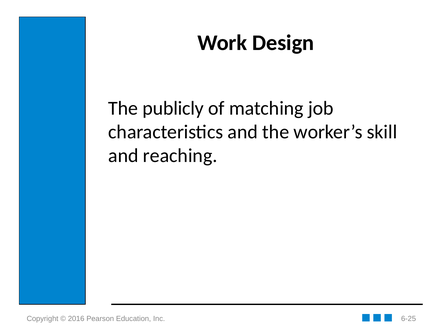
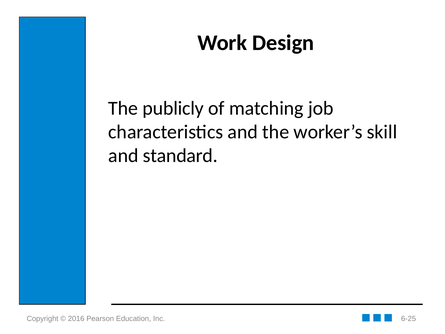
reaching: reaching -> standard (180, 156)
